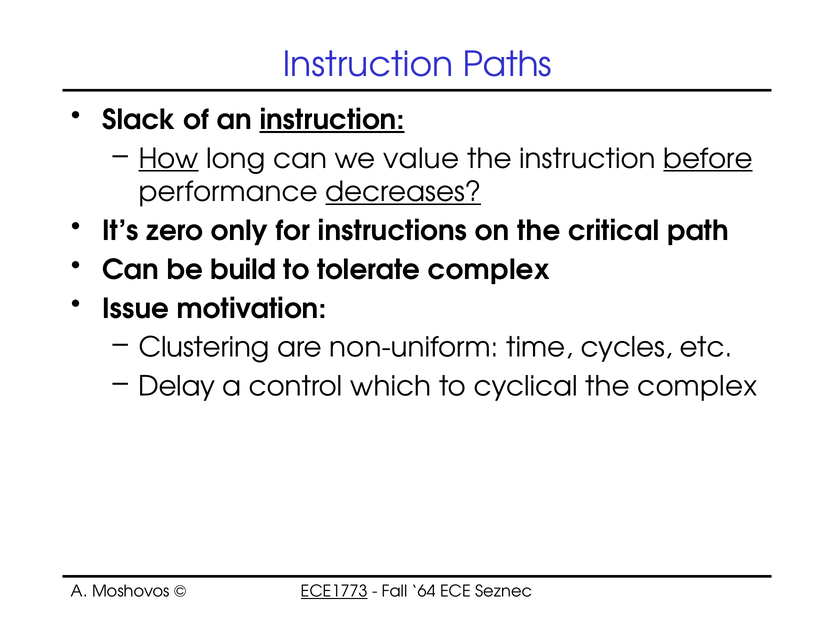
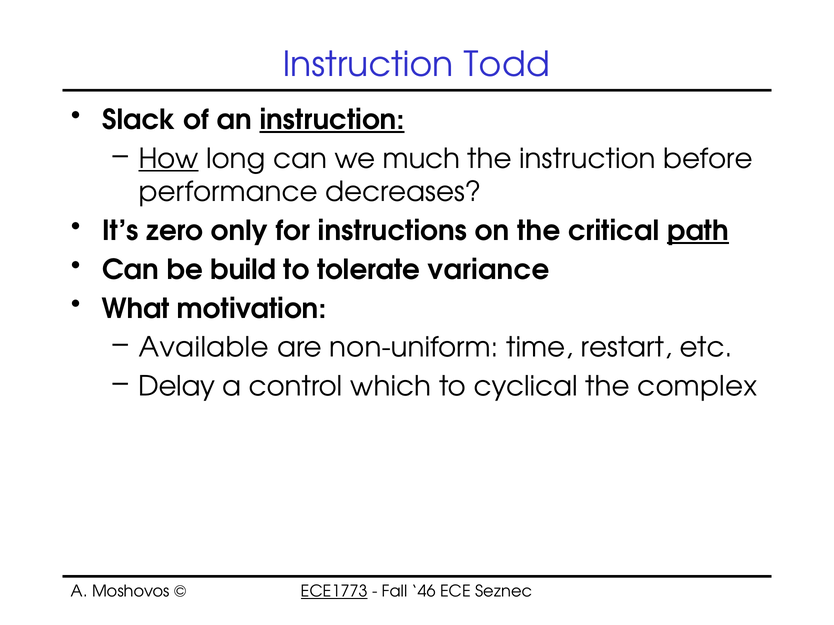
Paths: Paths -> Todd (507, 65)
value: value -> much (421, 159)
before underline: present -> none (708, 159)
decreases underline: present -> none (403, 192)
path underline: none -> present (698, 231)
tolerate complex: complex -> variance (489, 270)
Issue: Issue -> What (136, 309)
Clustering: Clustering -> Available (204, 348)
cycles: cycles -> restart (626, 348)
64: 64 -> 46 (424, 592)
